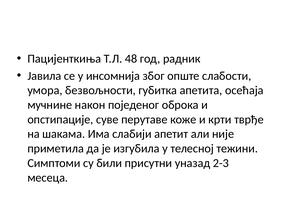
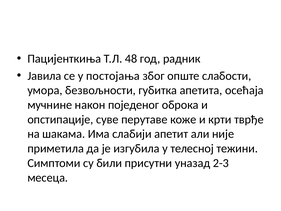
инсомнија: инсомнија -> постојања (113, 76)
